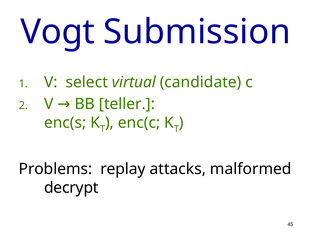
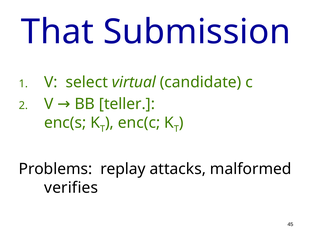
Vogt: Vogt -> That (57, 32)
decrypt: decrypt -> verifies (71, 188)
